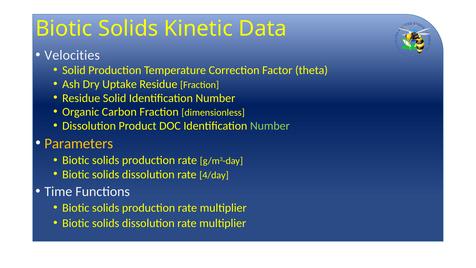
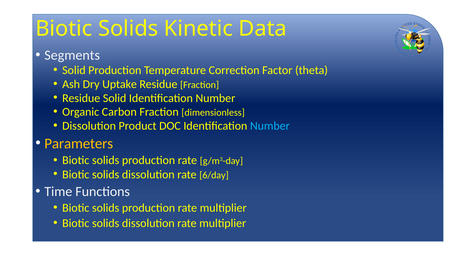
Velocities: Velocities -> Segments (72, 55)
Number colour: light green -> light blue (270, 126)
4/day: 4/day -> 6/day (214, 175)
